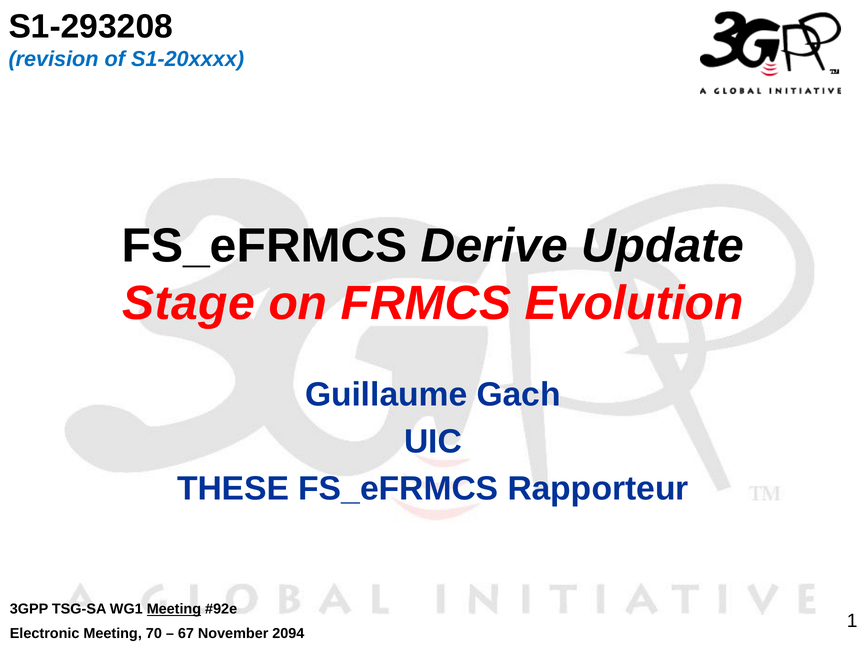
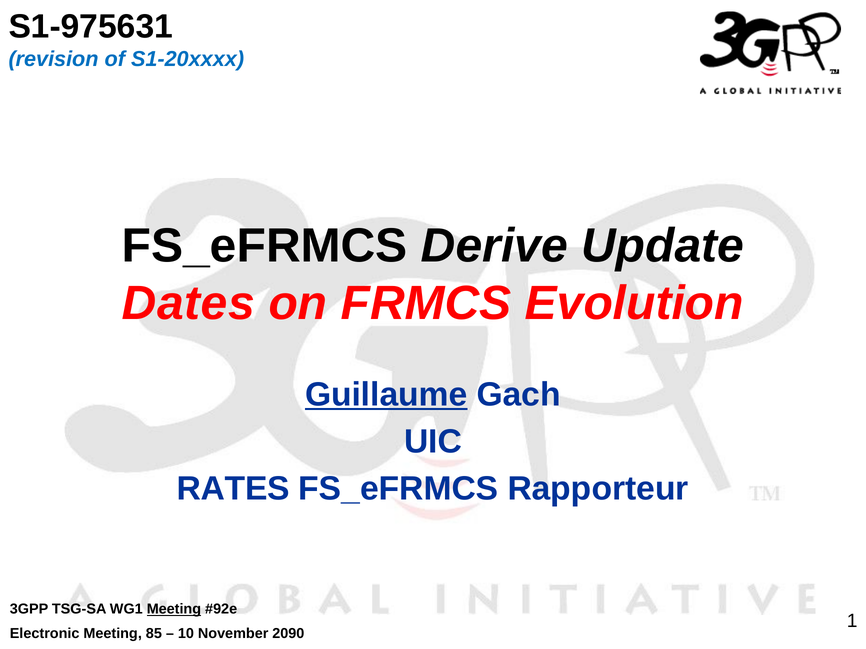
S1-293208: S1-293208 -> S1-975631 (91, 27)
Stage: Stage -> Dates (188, 304)
Guillaume underline: none -> present (386, 395)
THESE: THESE -> RATES (233, 489)
70: 70 -> 85 (154, 634)
67: 67 -> 10 (186, 634)
2094: 2094 -> 2090 (288, 634)
